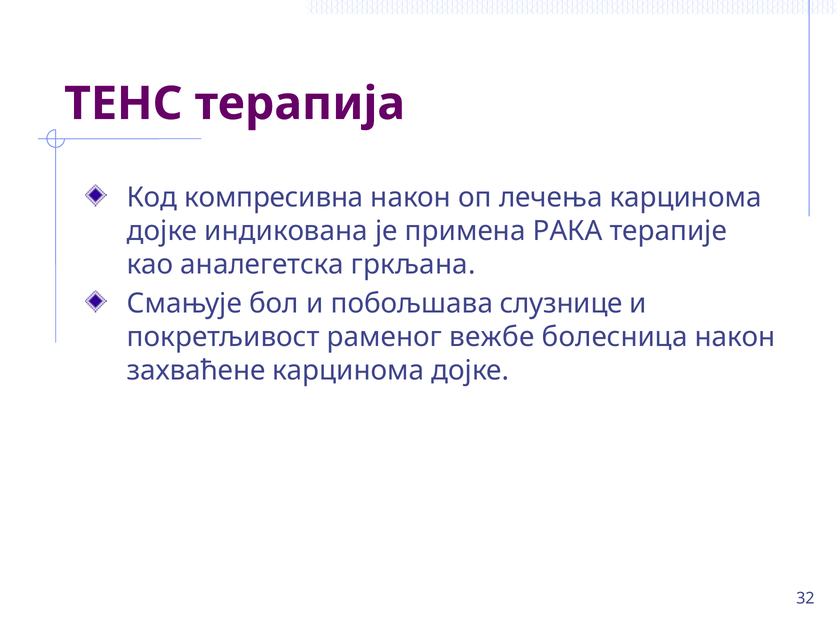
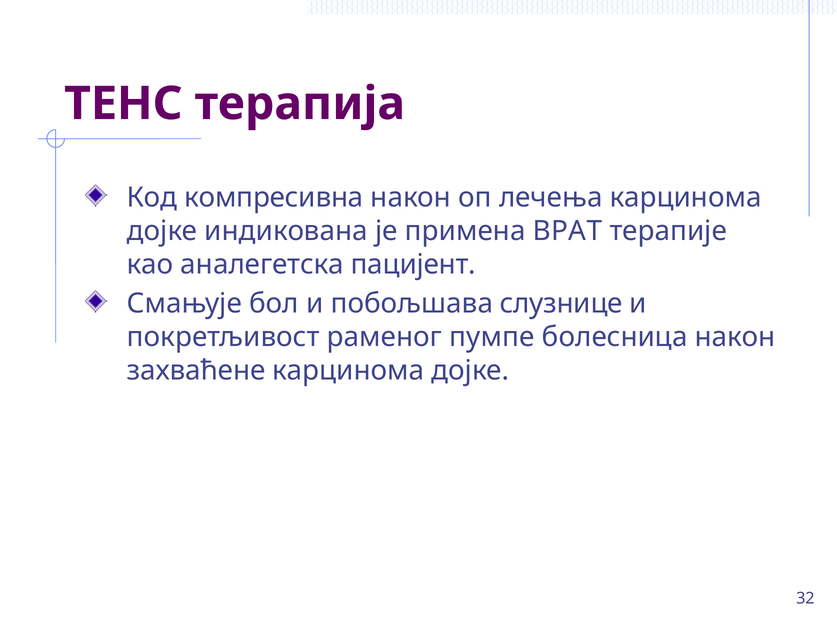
РАКА: РАКА -> ВРАТ (567, 231)
гркљана: гркљана -> пацијент (413, 264)
вежбе: вежбе -> пумпе (492, 337)
